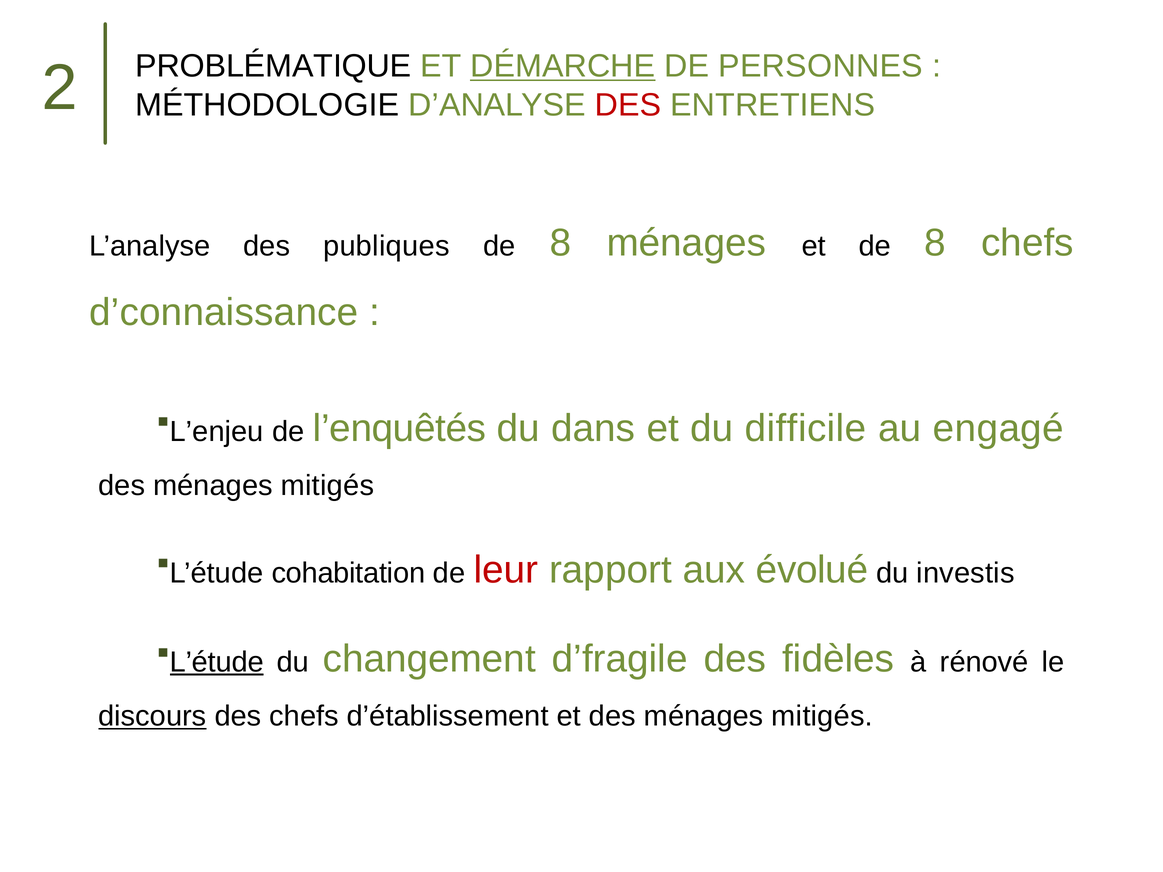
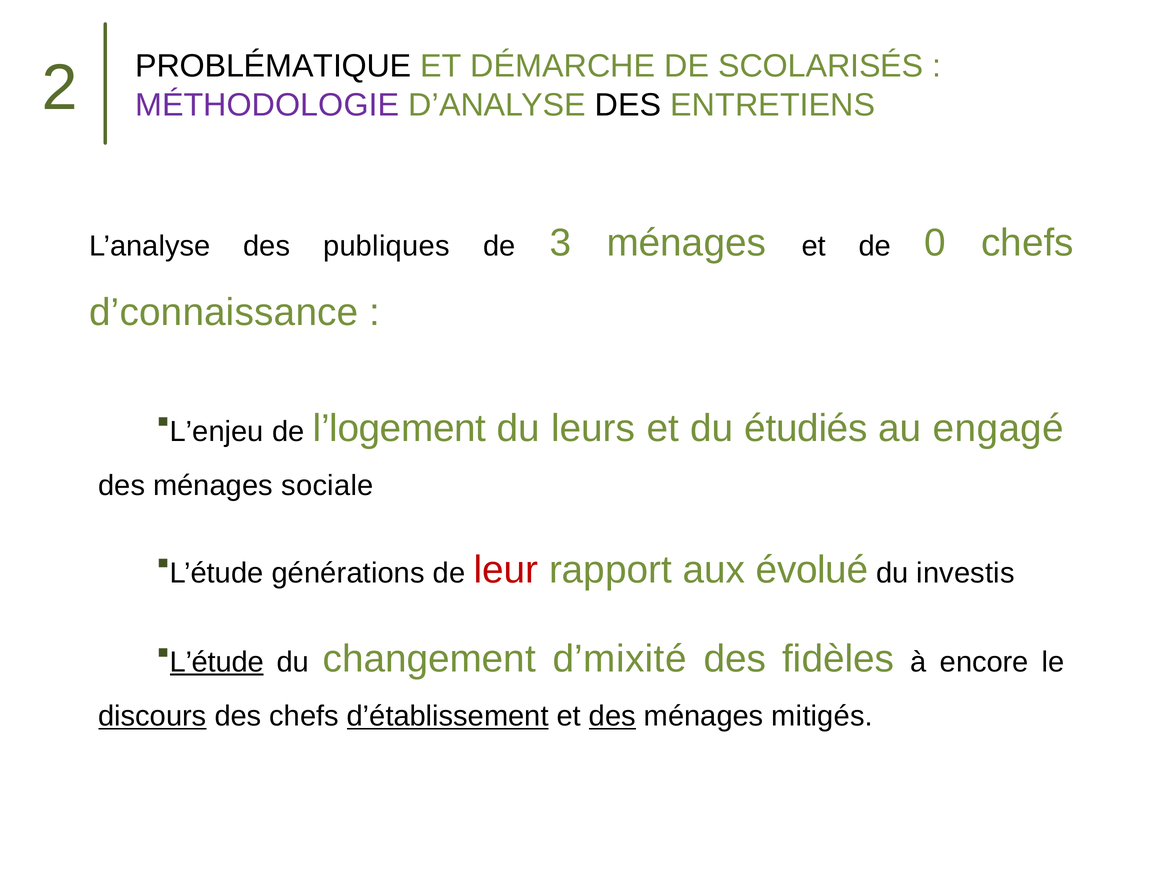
DÉMARCHE underline: present -> none (563, 66)
PERSONNES: PERSONNES -> SCOLARISÉS (821, 66)
MÉTHODOLOGIE colour: black -> purple (267, 105)
DES colour: red -> black (628, 105)
8: 8 -> 3 (560, 243)
et de 8: 8 -> 0 (935, 243)
l’enquêtés: l’enquêtés -> l’logement (400, 428)
dans: dans -> leurs (593, 428)
difficile: difficile -> étudiés (806, 428)
mitigés: mitigés -> sociale (327, 486)
cohabitation: cohabitation -> générations (348, 573)
d’fragile: d’fragile -> d’mixité (620, 659)
rénové: rénové -> encore (984, 662)
d’établissement underline: none -> present (448, 717)
des underline: none -> present (612, 717)
